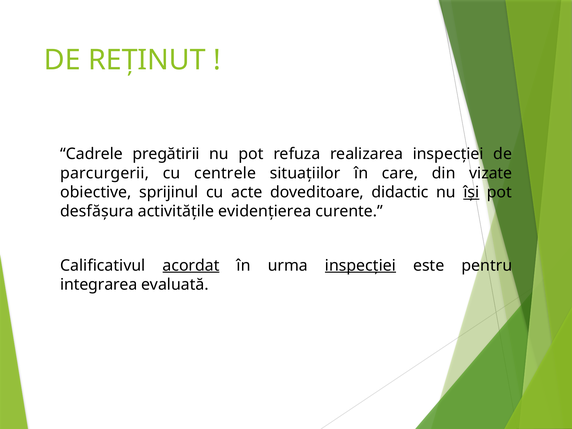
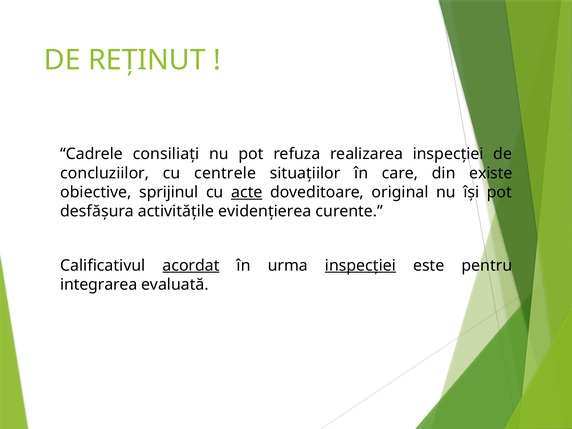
pregătirii: pregătirii -> consiliați (166, 154)
parcurgerii: parcurgerii -> concluziilor (105, 173)
vizate: vizate -> existe (491, 173)
acte underline: none -> present (247, 192)
didactic: didactic -> original (400, 192)
își underline: present -> none (471, 192)
